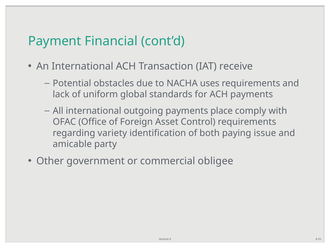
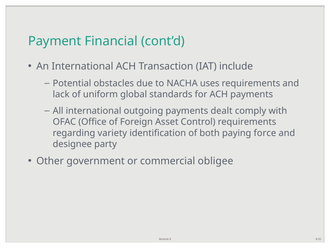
receive: receive -> include (236, 66)
place: place -> dealt (222, 111)
issue: issue -> force (265, 133)
amicable: amicable -> designee (72, 144)
